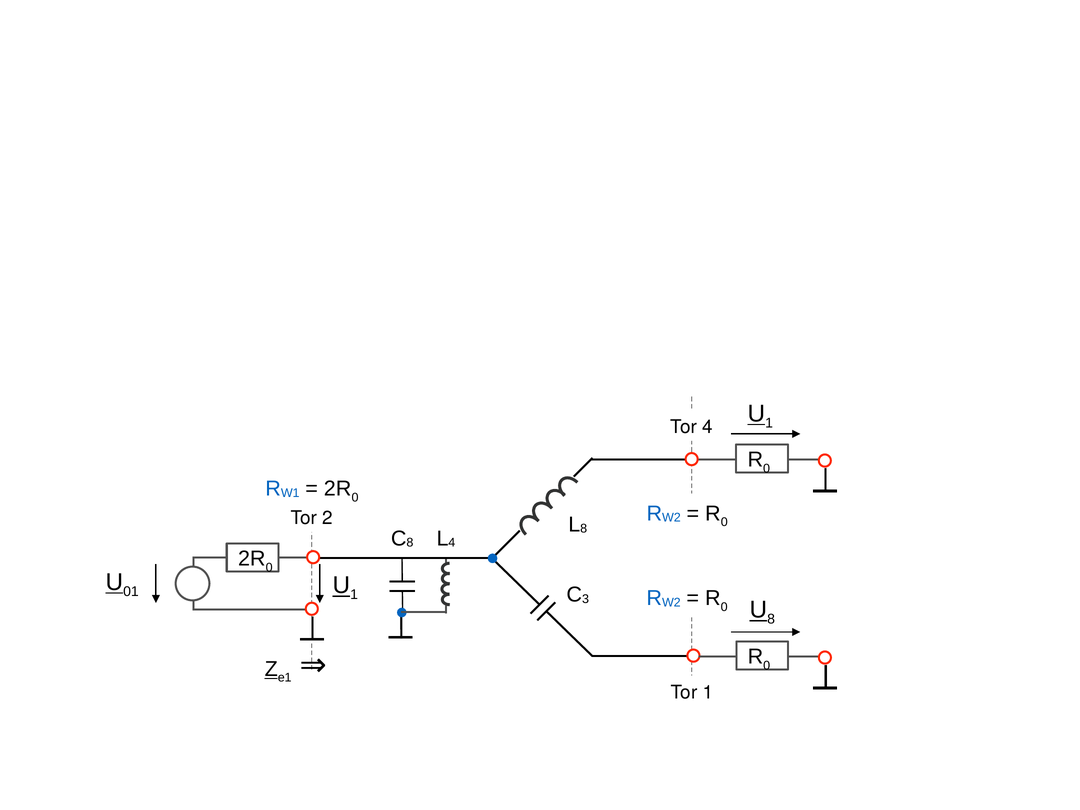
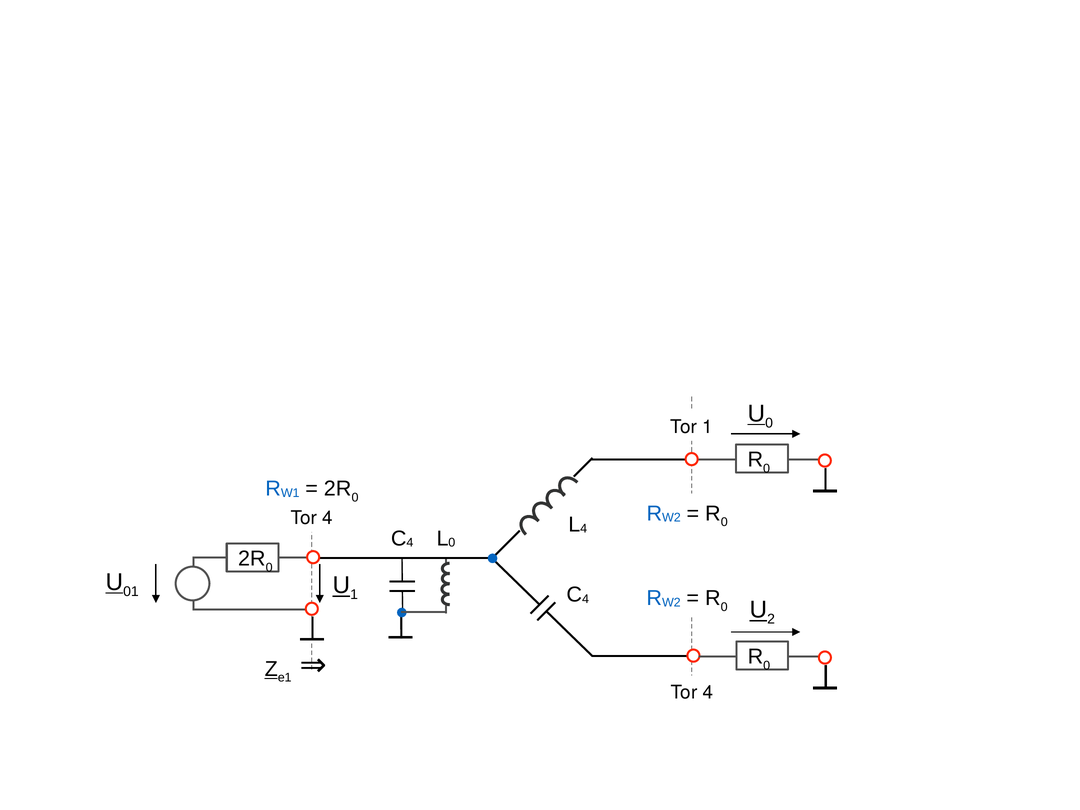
1: 1 -> 0 (769, 423)
Tor 4: 4 -> 1 (708, 427)
2: 2 -> 4 (328, 518)
8: 8 -> 4 (584, 529)
8: 8 -> 4 (410, 543)
4: 4 -> 0 (452, 543)
3: 3 -> 4 (585, 599)
8: 8 -> 2 (771, 619)
1: 1 -> 4 (708, 692)
